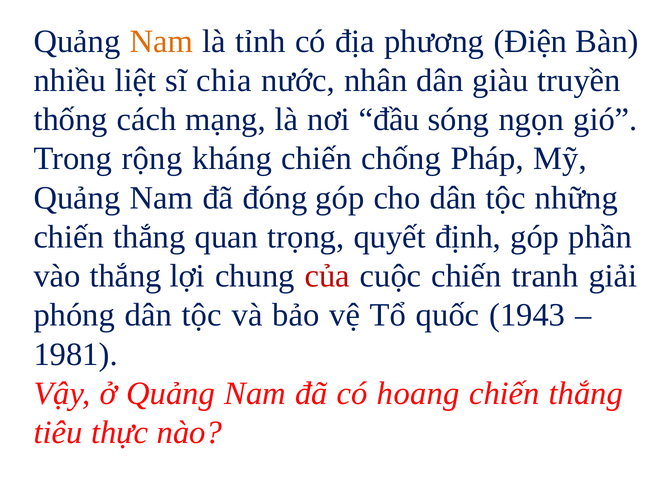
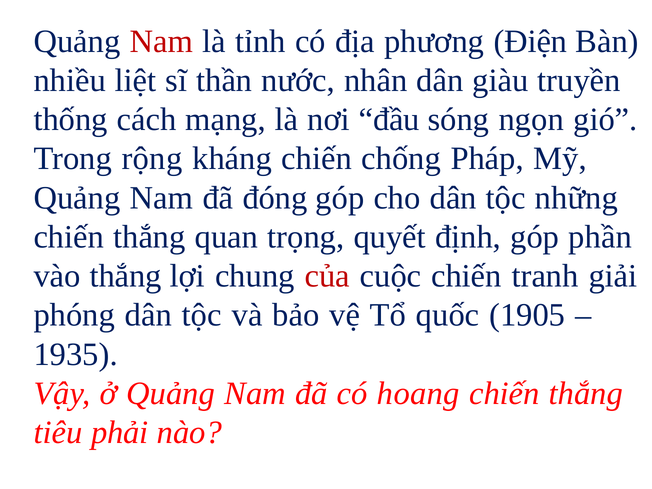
Nam colour: orange -> red (161, 41)
chia: chia -> thần (224, 80)
1943: 1943 -> 1905 (527, 315)
1981: 1981 -> 1935 (76, 354)
thực: thực -> phải (120, 433)
